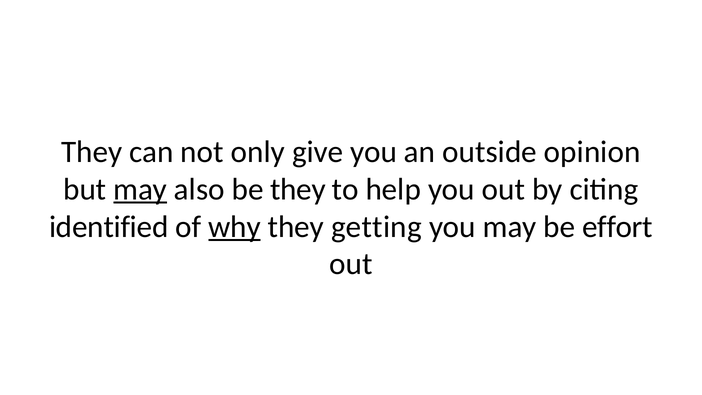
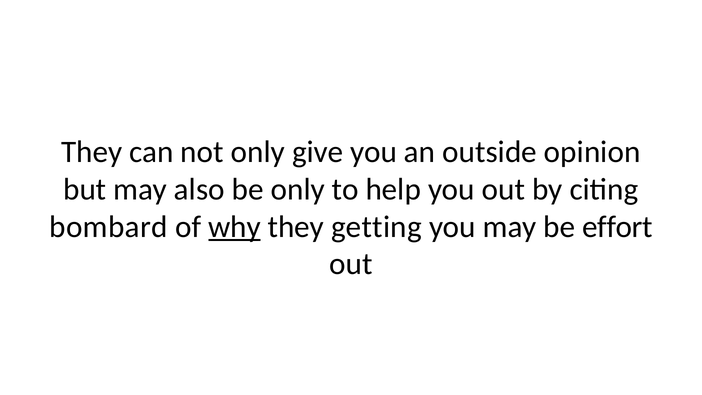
may underline: present -> none (140, 189)
be they: they -> only (298, 189)
identified: identified -> bombard (109, 227)
